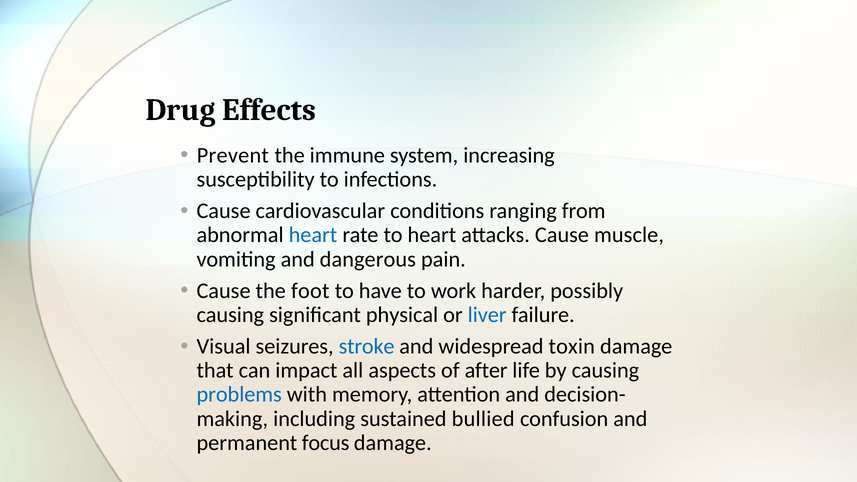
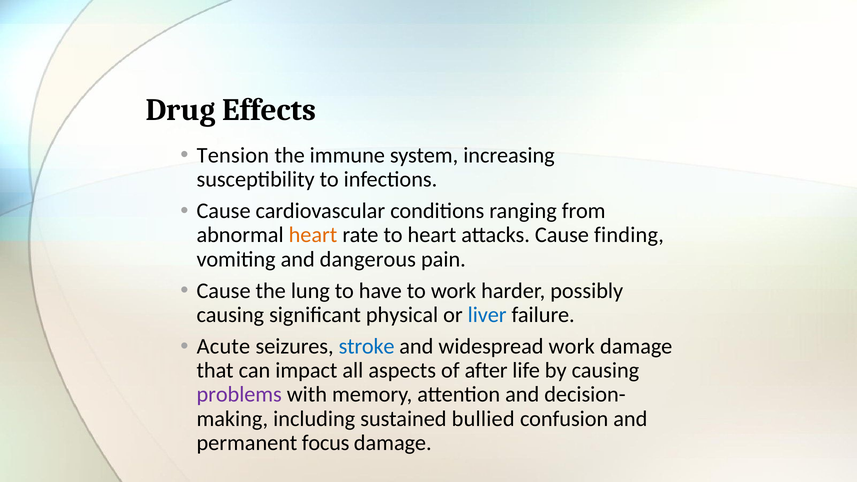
Prevent: Prevent -> Tension (233, 155)
heart colour: blue -> orange (313, 235)
muscle: muscle -> finding (629, 235)
foot: foot -> lung (310, 291)
Visual: Visual -> Acute (223, 346)
widespread toxin: toxin -> work (572, 346)
problems colour: blue -> purple (239, 395)
